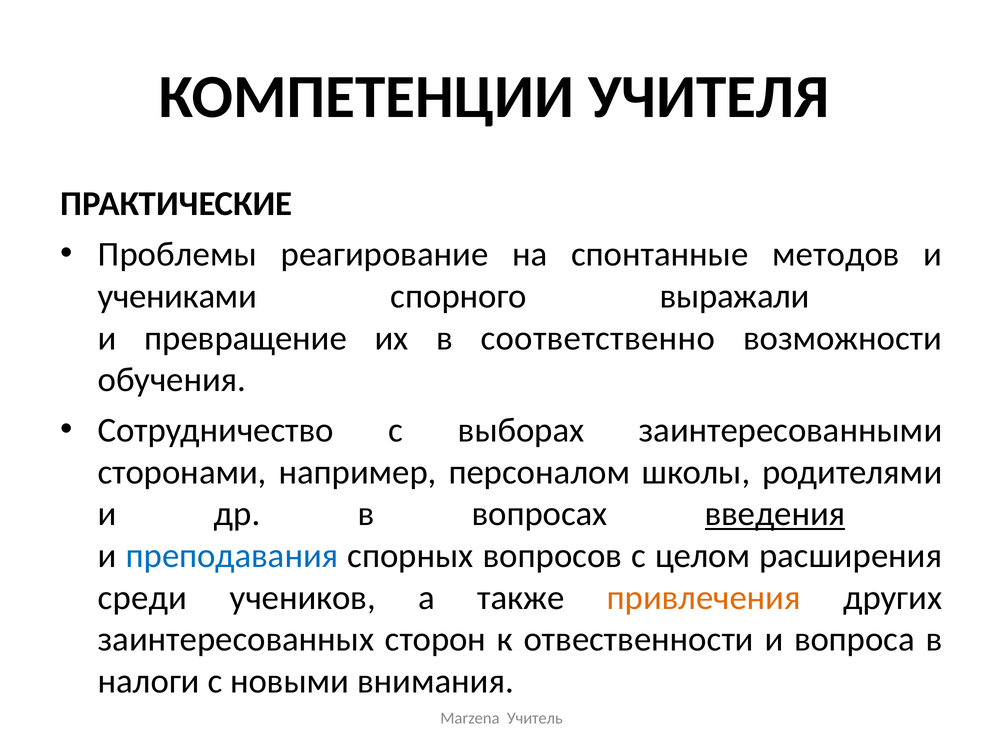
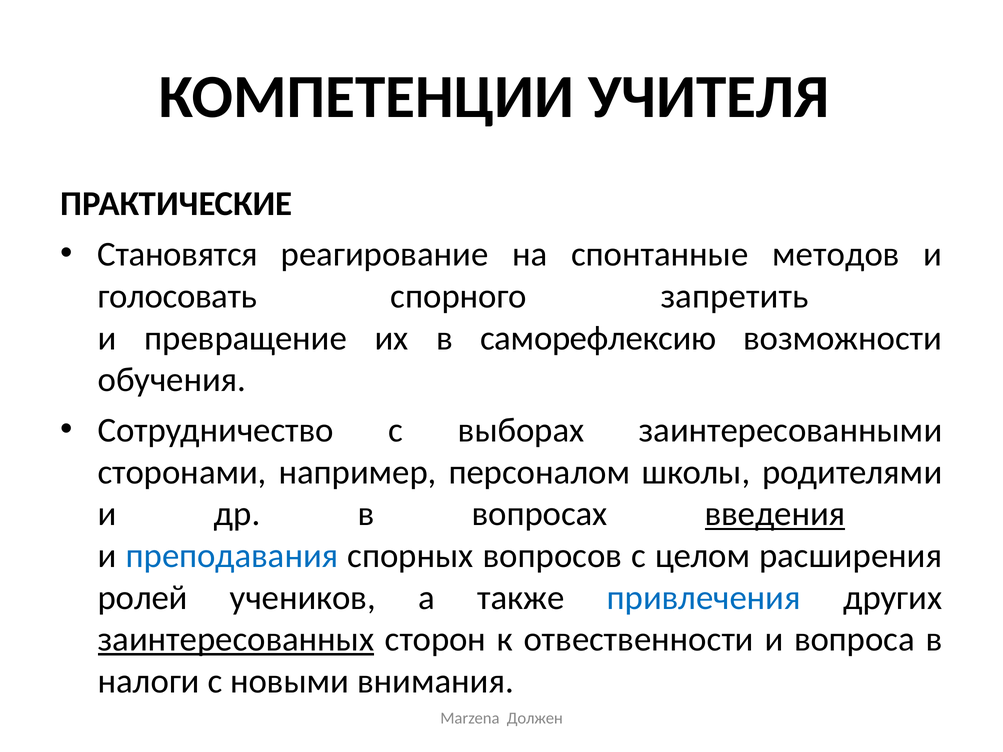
Проблемы: Проблемы -> Становятся (178, 255)
учениками: учениками -> голосовать (177, 296)
выражали: выражали -> запретить (735, 296)
соответственно: соответственно -> саморефлексию (598, 338)
среди: среди -> ролей (143, 598)
привлечения colour: orange -> blue (704, 598)
заинтересованных underline: none -> present (236, 640)
Учитель: Учитель -> Должен (535, 718)
